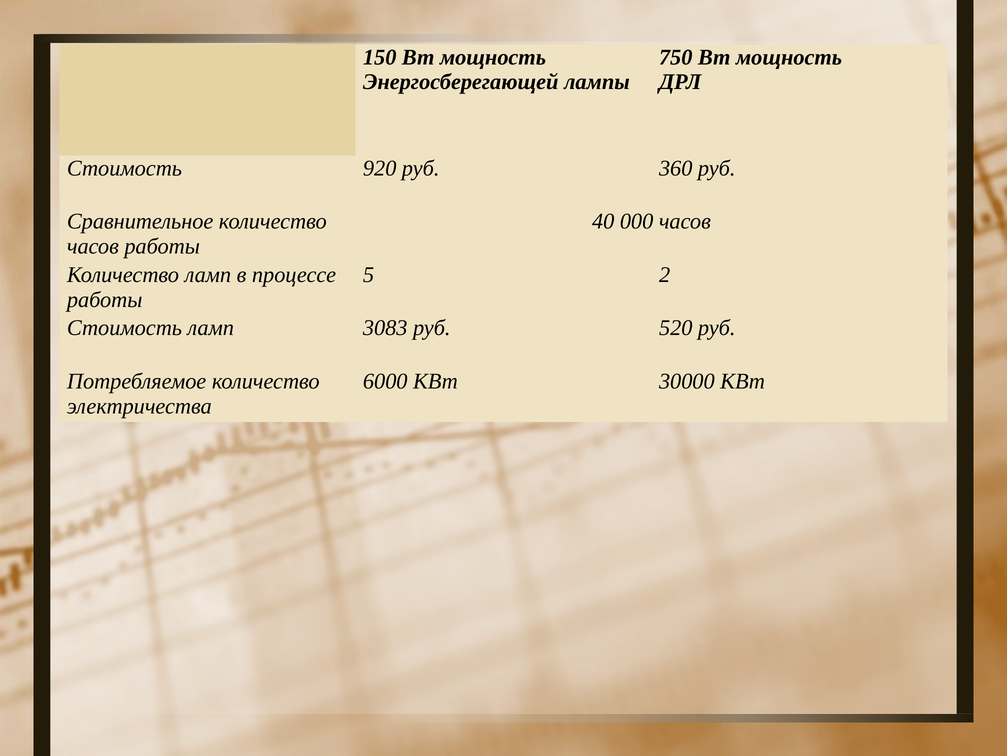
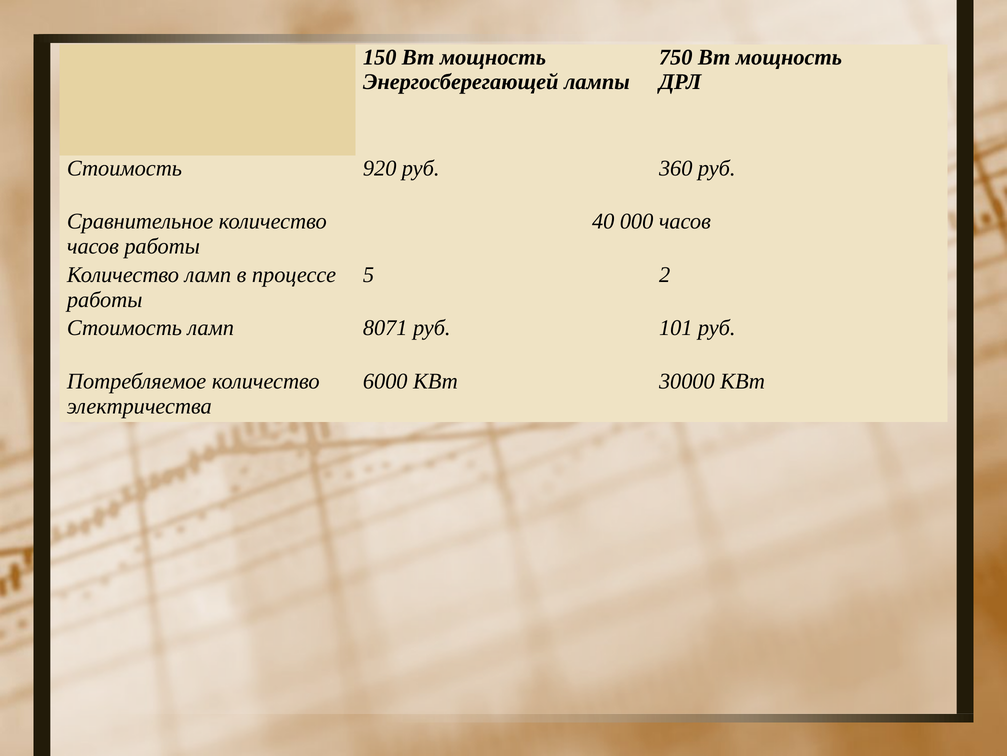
3083: 3083 -> 8071 (385, 328)
520: 520 -> 101 (676, 328)
